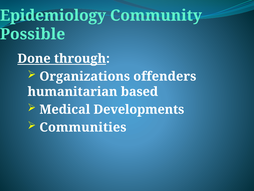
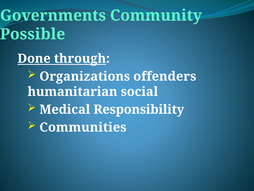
Epidemiology: Epidemiology -> Governments (53, 15)
based: based -> social (139, 91)
Developments: Developments -> Responsibility (139, 109)
